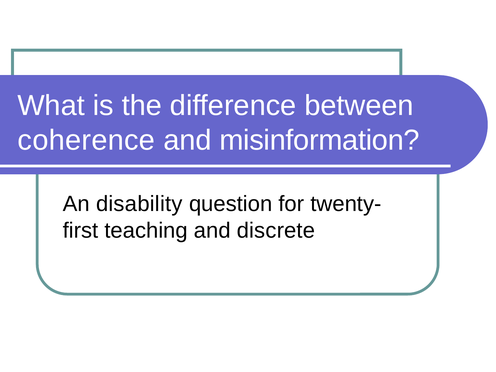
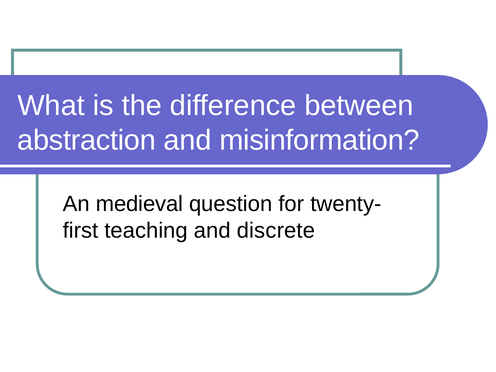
coherence: coherence -> abstraction (87, 140)
disability: disability -> medieval (139, 204)
